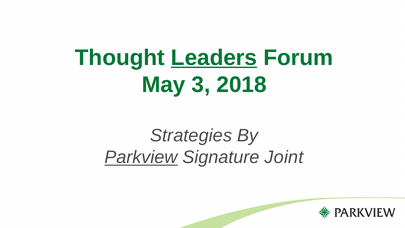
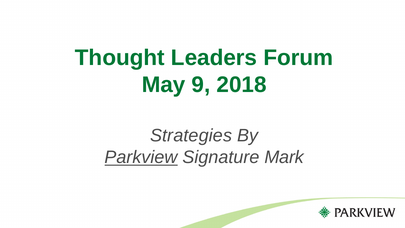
Leaders underline: present -> none (214, 58)
3: 3 -> 9 (201, 85)
Joint: Joint -> Mark (284, 157)
